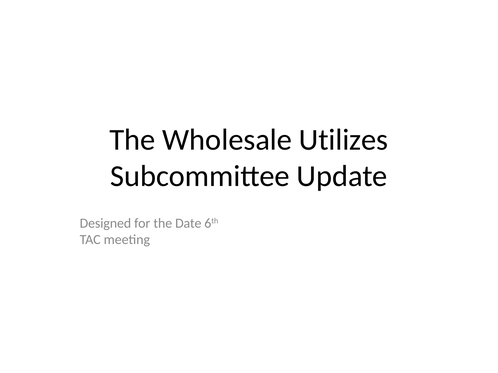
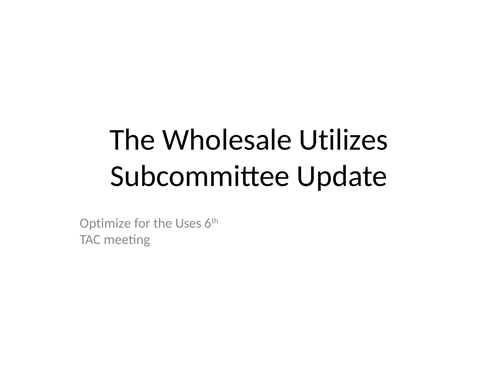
Designed: Designed -> Optimize (105, 223)
Date: Date -> Uses (188, 223)
